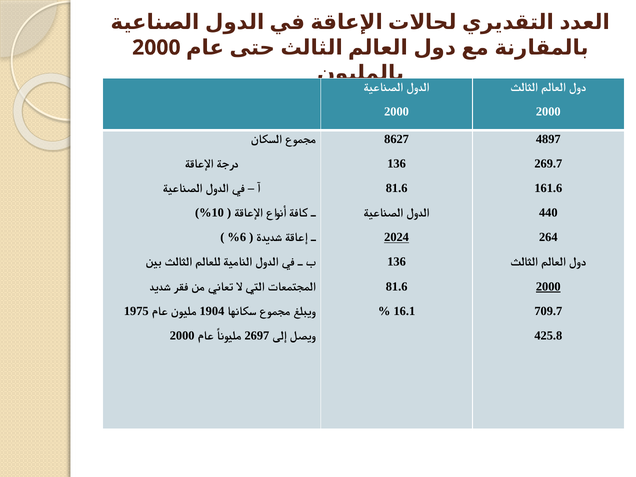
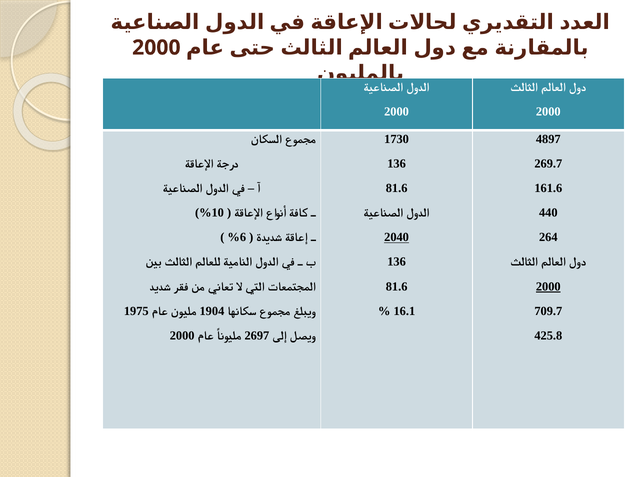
8627: 8627 -> 1730 (397, 139)
2024: 2024 -> 2040 (397, 237)
